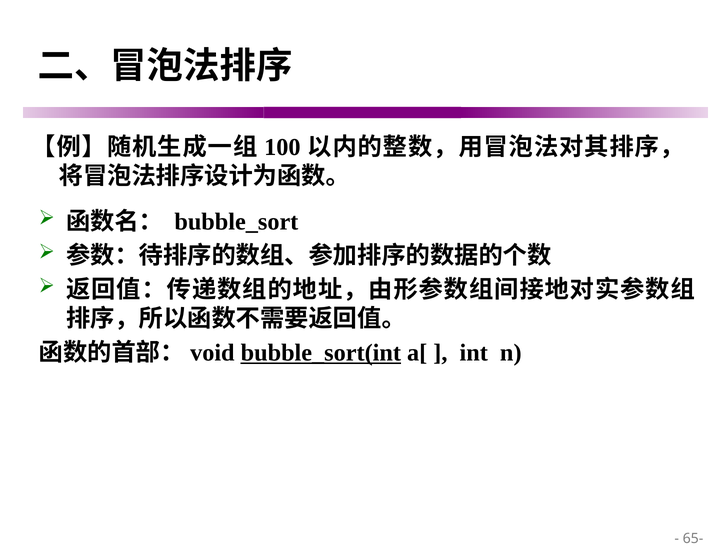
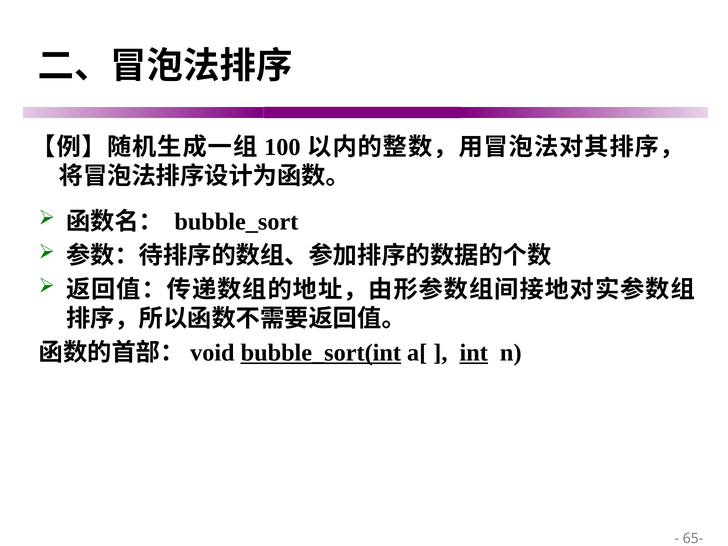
int underline: none -> present (474, 353)
